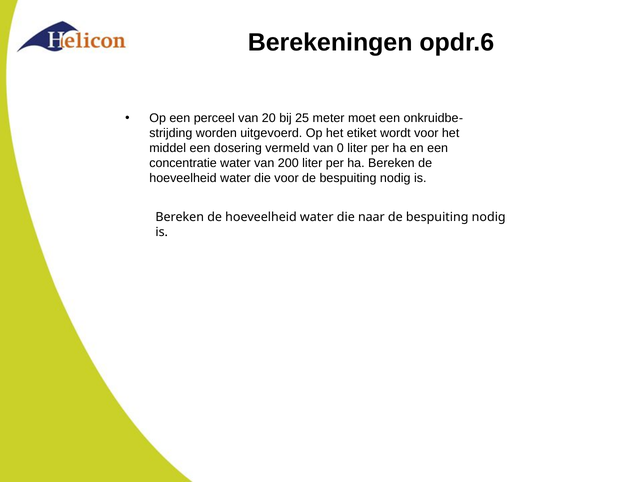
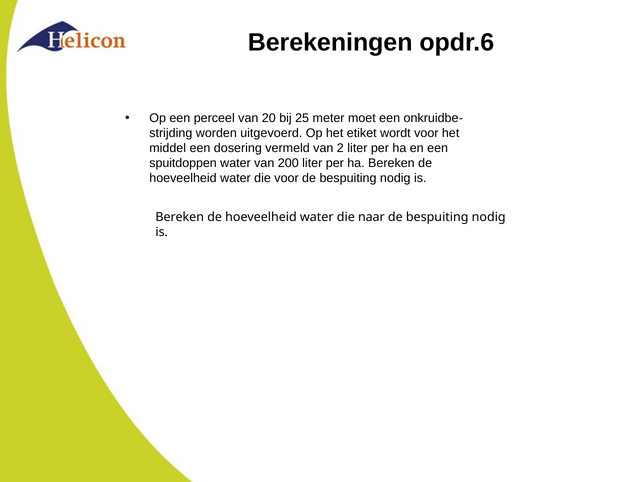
0: 0 -> 2 (340, 148)
concentratie: concentratie -> spuitdoppen (183, 163)
